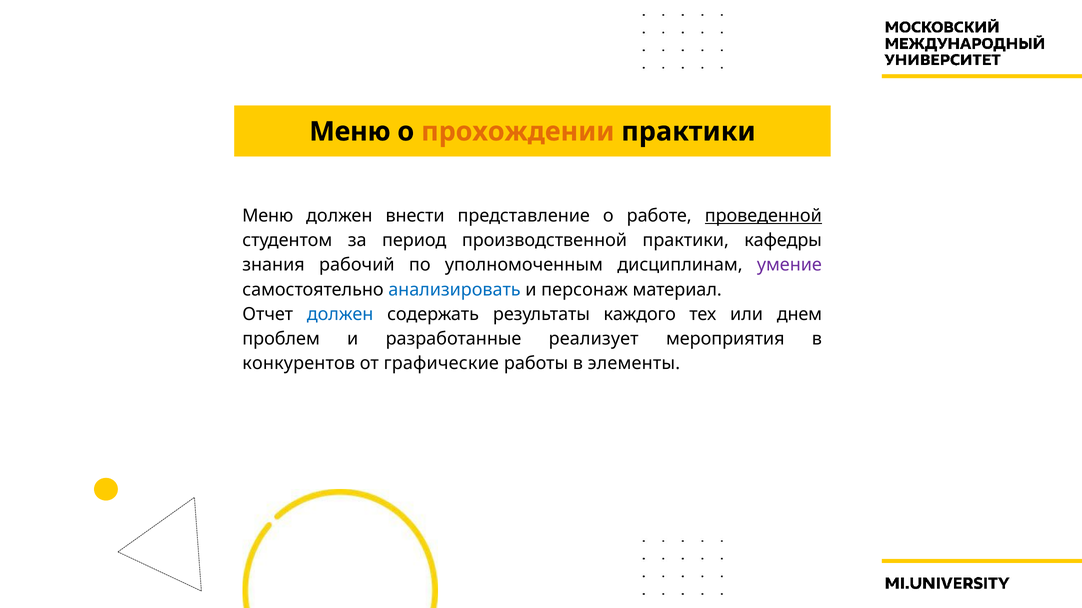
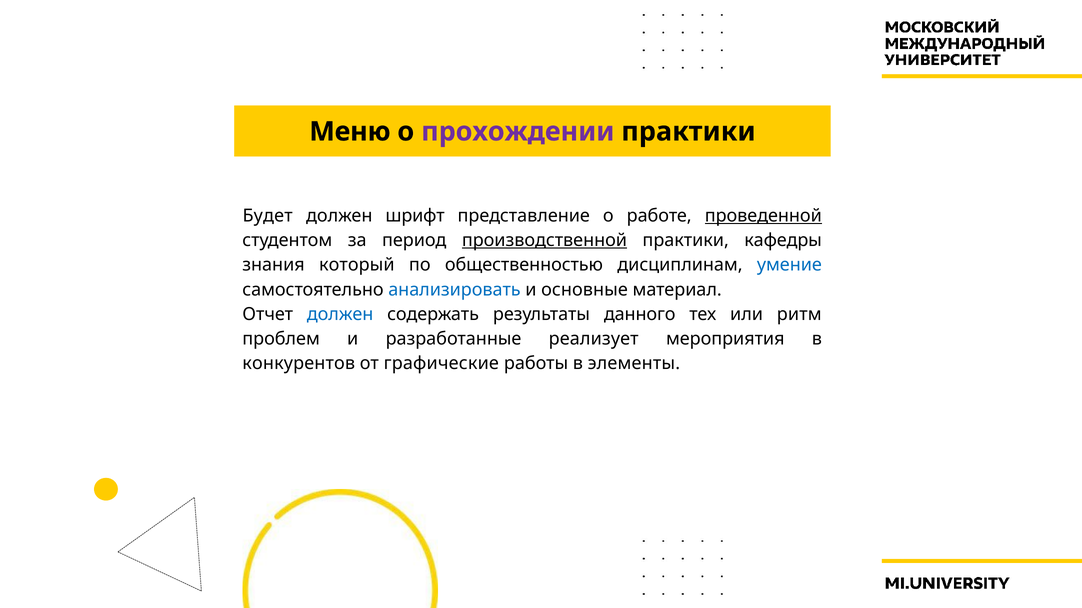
прохождении colour: orange -> purple (518, 132)
Меню: Меню -> Будет (268, 216)
внести: внести -> шрифт (415, 216)
производственной underline: none -> present (544, 241)
рабочий: рабочий -> который (357, 265)
уполномоченным: уполномоченным -> общественностью (524, 265)
умение colour: purple -> blue (789, 265)
персонаж: персонаж -> основные (585, 290)
каждого: каждого -> данного (640, 315)
днем: днем -> ритм (799, 315)
